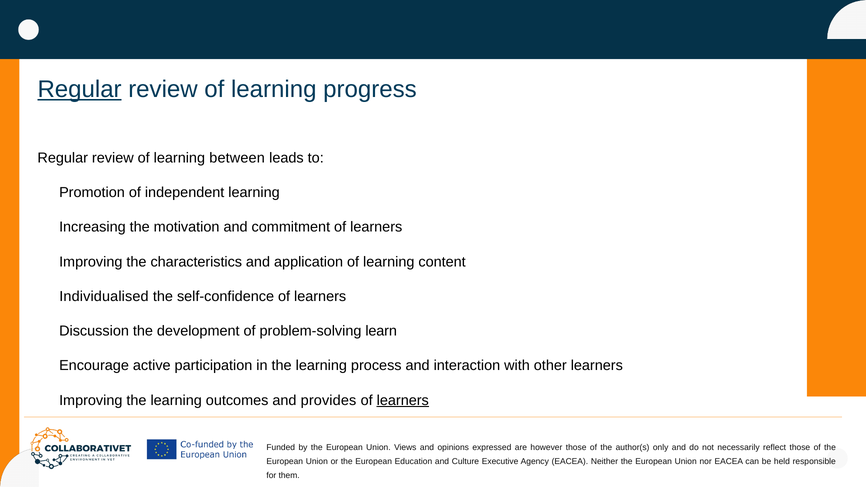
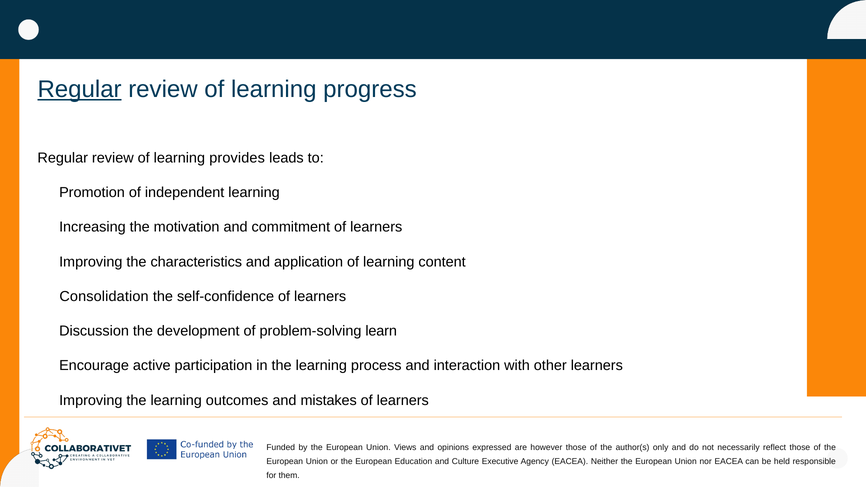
between: between -> provides (237, 158)
Individualised: Individualised -> Consolidation (104, 297)
provides: provides -> mistakes (329, 400)
learners underline: present -> none (403, 400)
